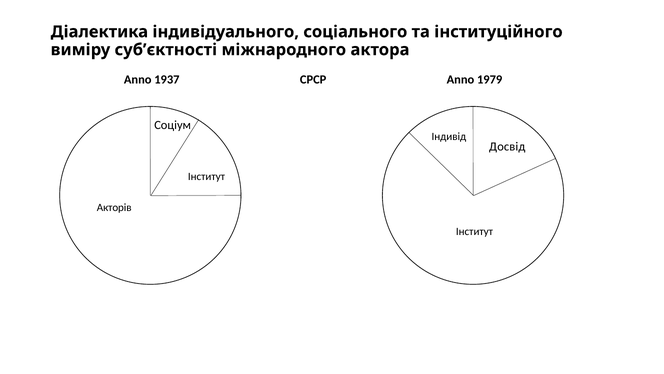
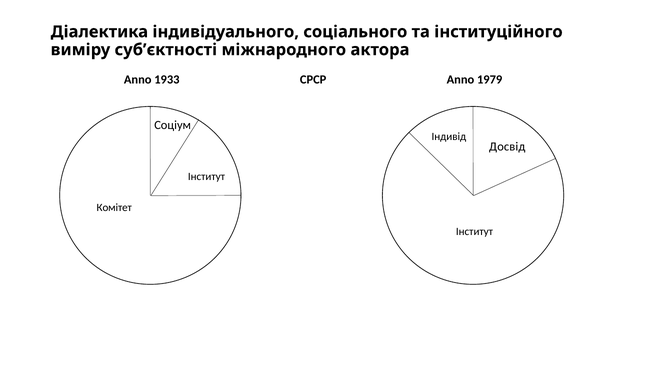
1937: 1937 -> 1933 (167, 80)
Акторів: Акторів -> Комітет (114, 207)
